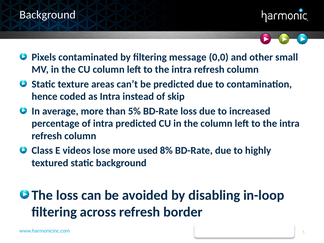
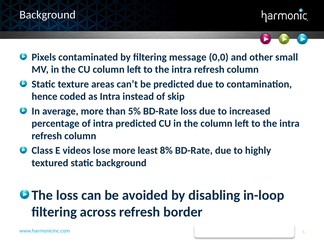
used: used -> least (148, 150)
